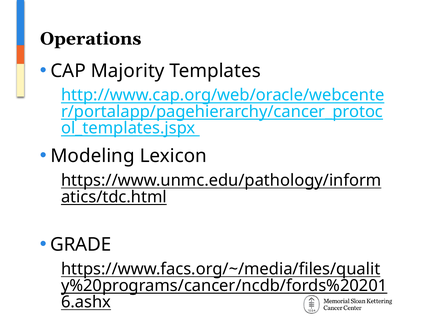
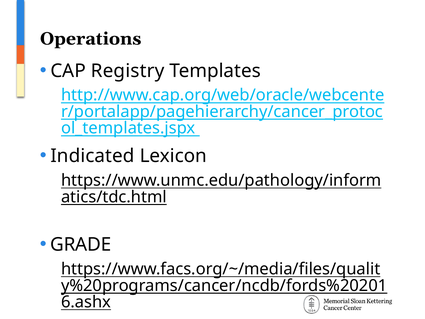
Majority: Majority -> Registry (128, 71)
Modeling: Modeling -> Indicated (93, 156)
